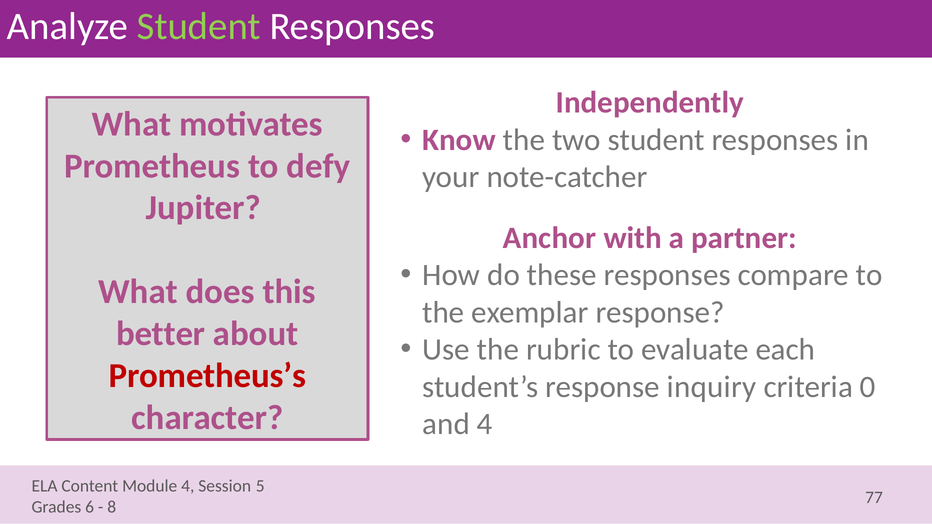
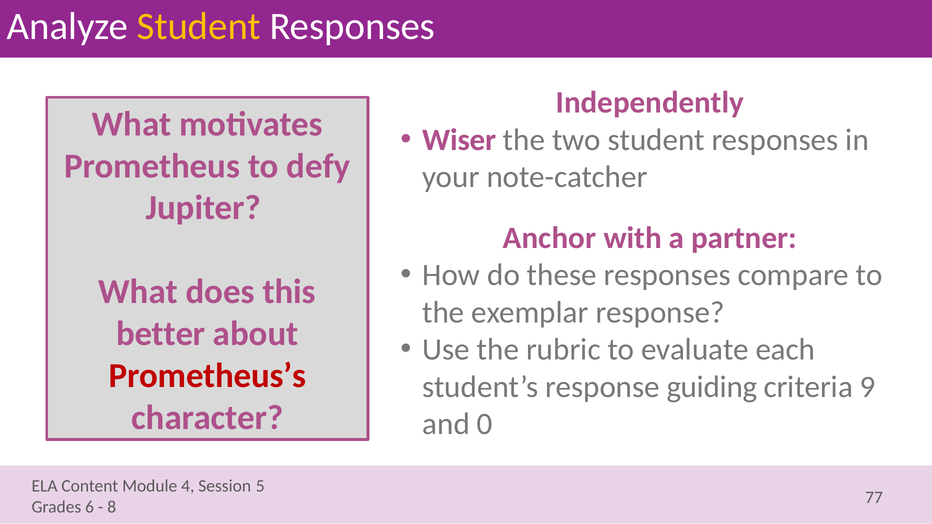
Student colour: light green -> yellow (199, 26)
Know: Know -> Wiser (459, 140)
inquiry: inquiry -> guiding (712, 387)
0: 0 -> 9 (868, 387)
and 4: 4 -> 0 (485, 424)
